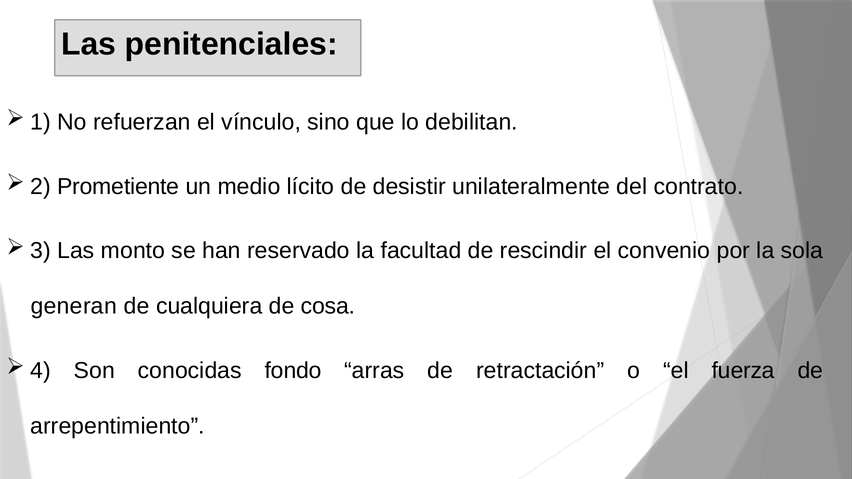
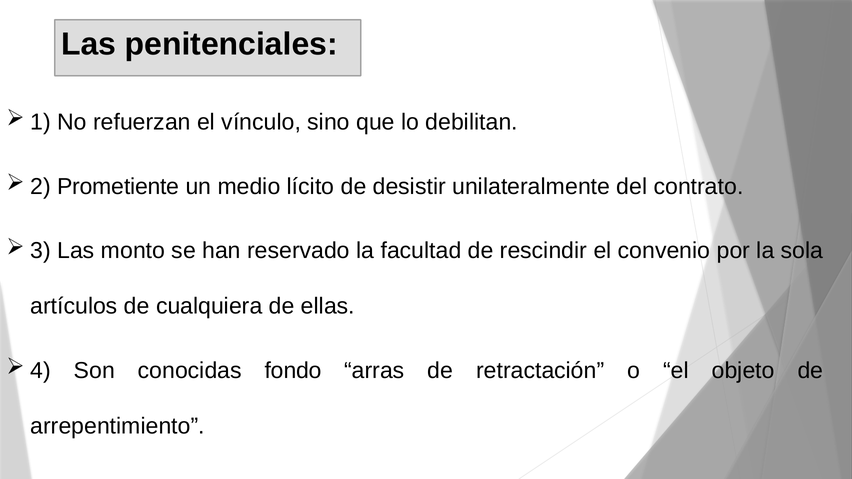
generan: generan -> artículos (74, 306)
cosa: cosa -> ellas (328, 306)
fuerza: fuerza -> objeto (743, 371)
